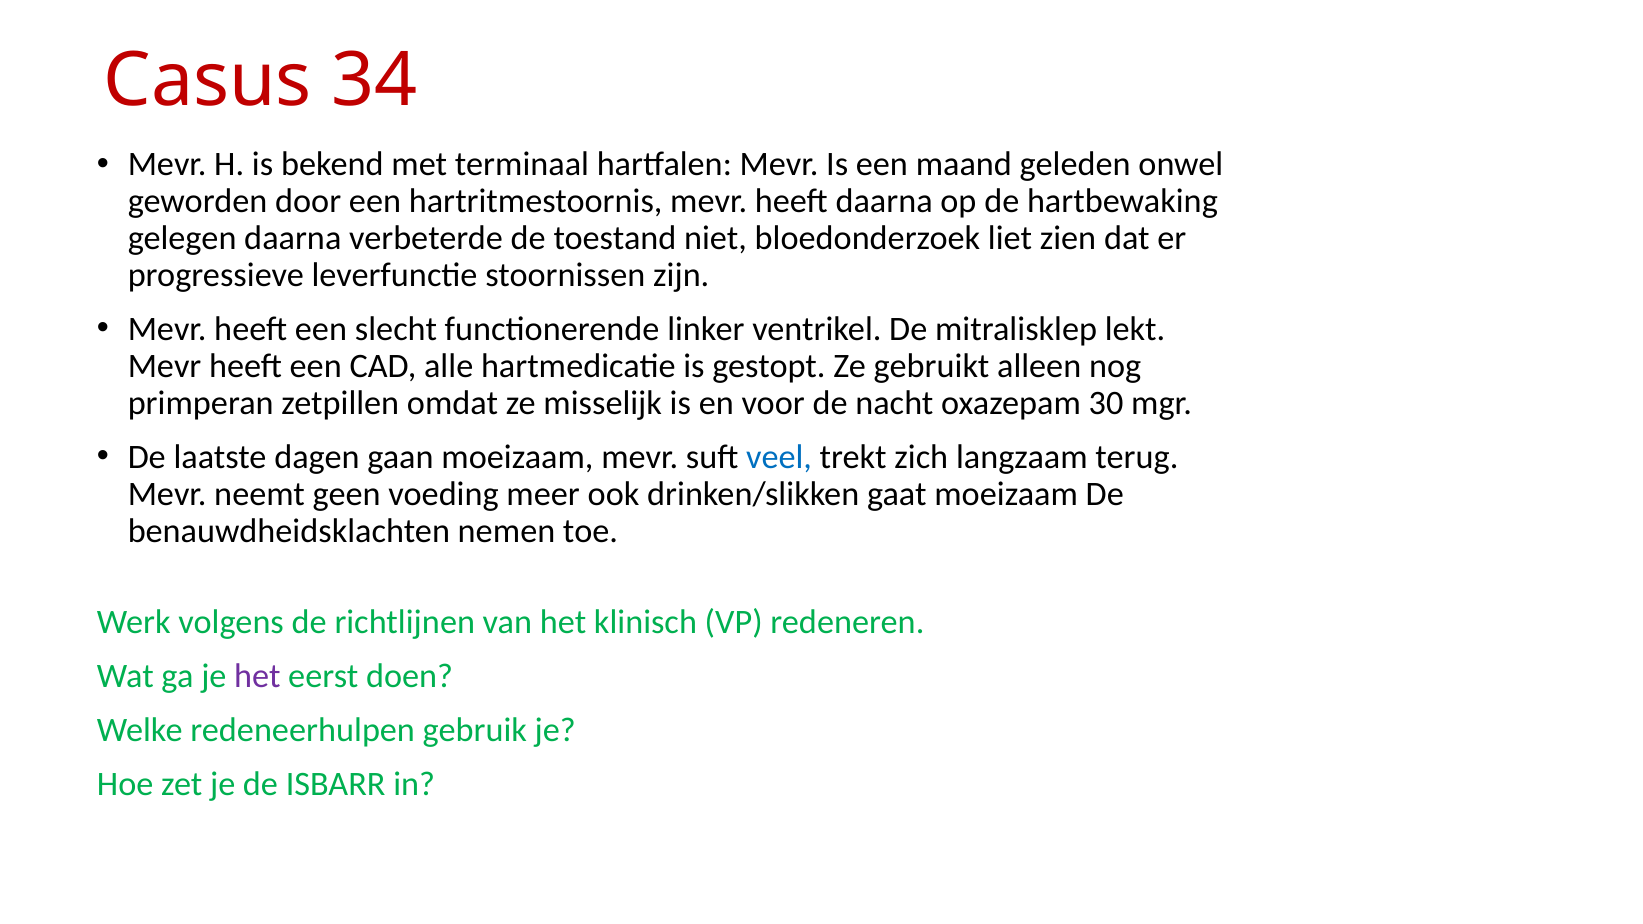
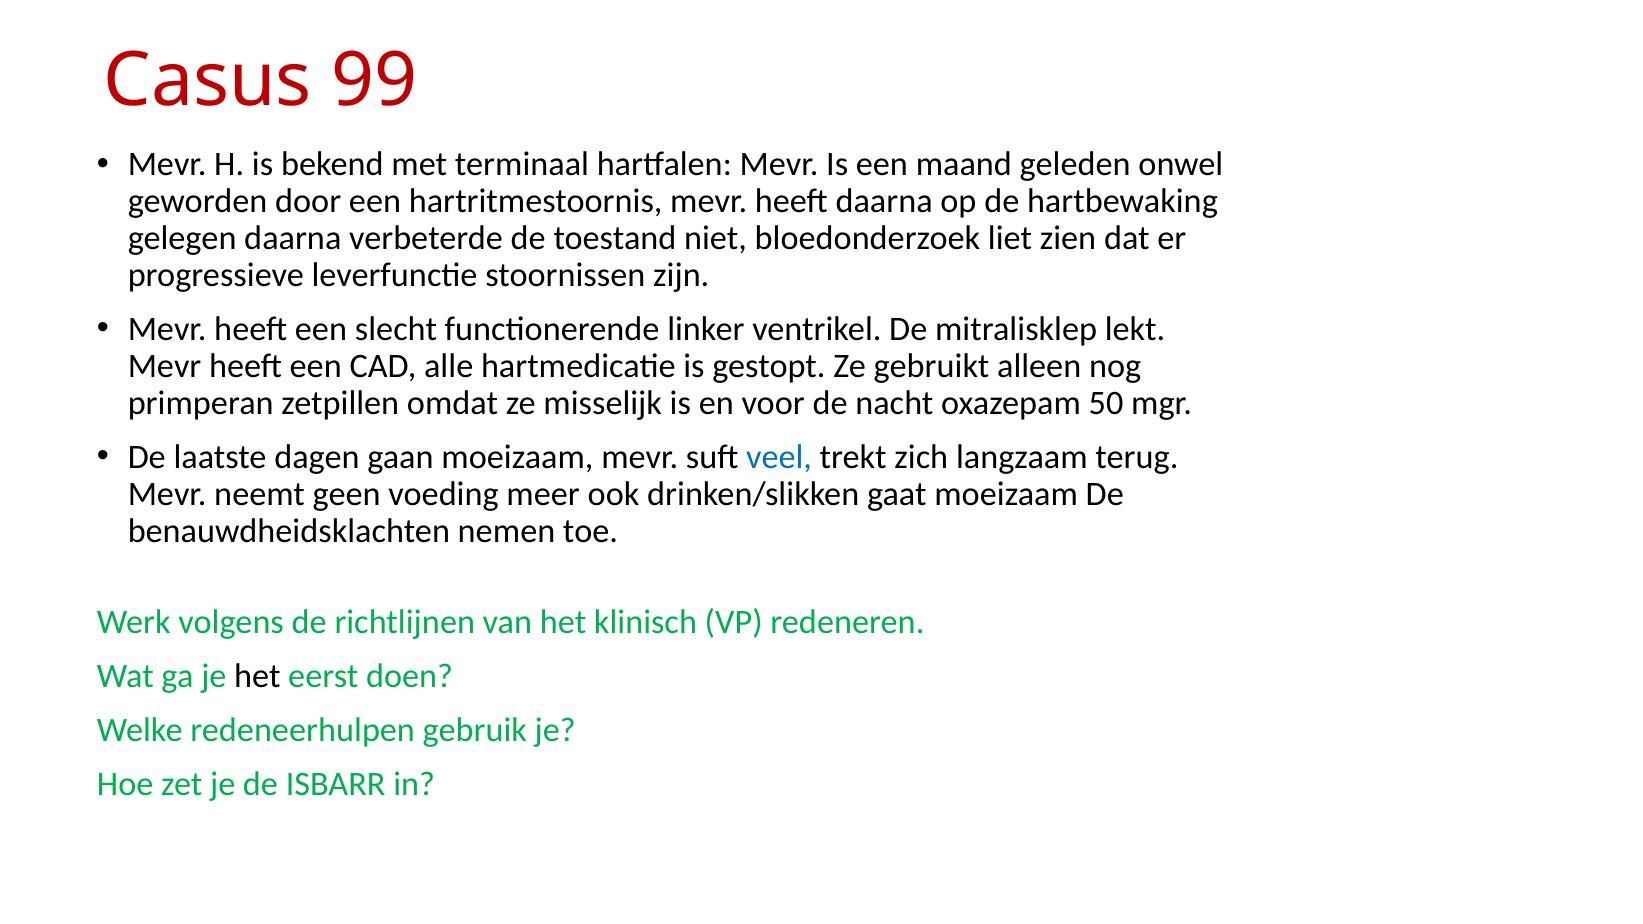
34: 34 -> 99 (374, 80)
30: 30 -> 50 (1106, 403)
het colour: purple -> black (257, 676)
